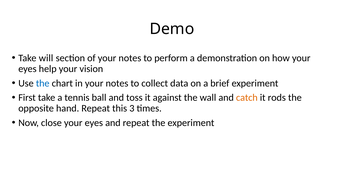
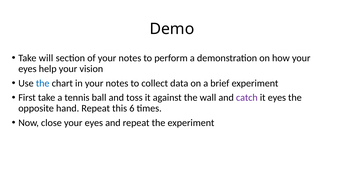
catch colour: orange -> purple (247, 98)
it rods: rods -> eyes (277, 98)
3: 3 -> 6 (132, 109)
